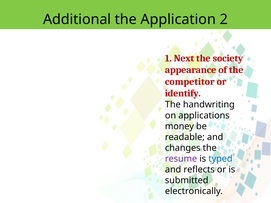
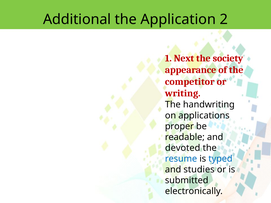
identify: identify -> writing (183, 93)
money: money -> proper (179, 126)
changes: changes -> devoted (183, 148)
resume colour: purple -> blue (181, 159)
reflects: reflects -> studies (199, 170)
